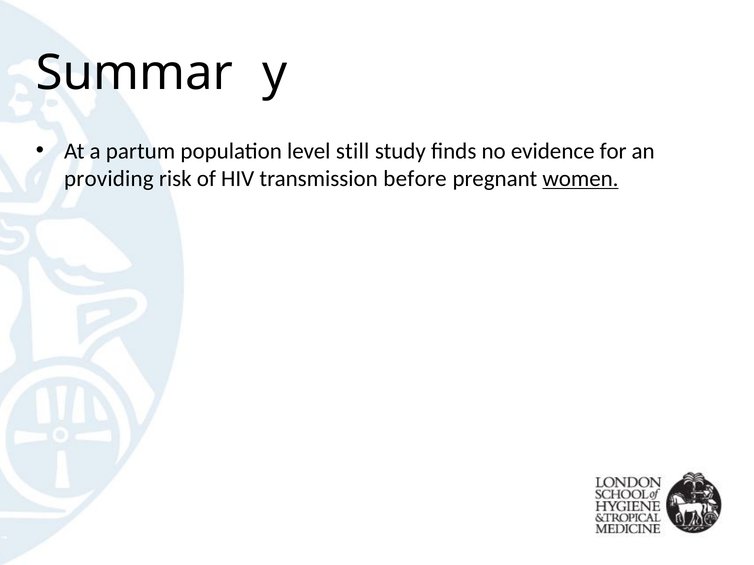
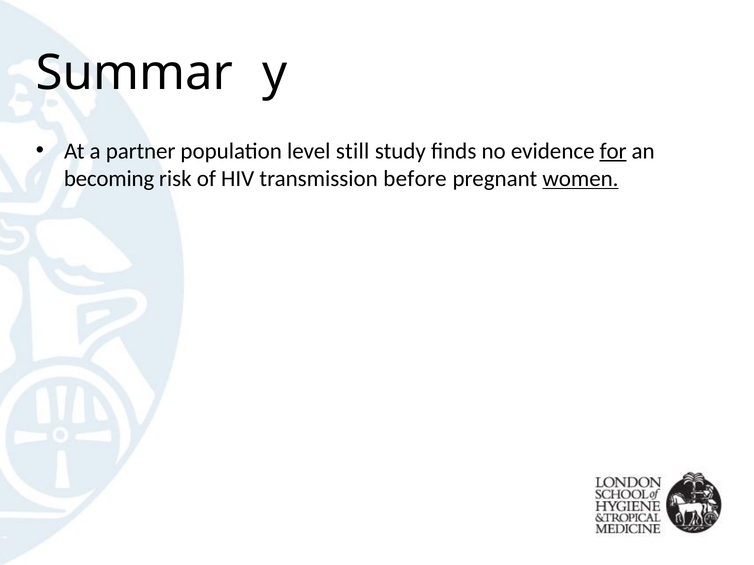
partum: partum -> partner (141, 151)
for underline: none -> present (613, 151)
providing: providing -> becoming (109, 179)
